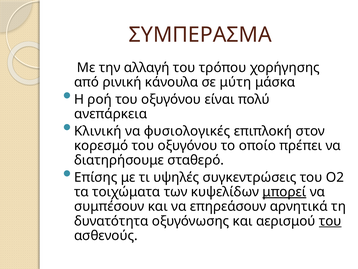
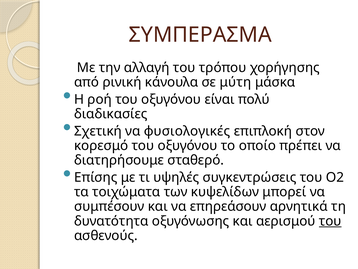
ανεπάρκεια: ανεπάρκεια -> διαδικασίες (111, 114)
Κλινική: Κλινική -> Σχετική (98, 131)
μπορεί underline: present -> none (284, 192)
